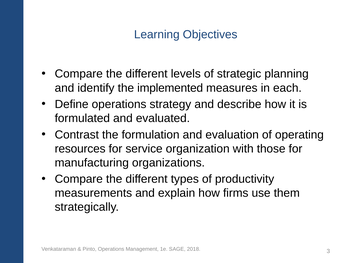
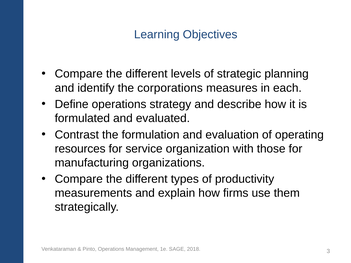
implemented: implemented -> corporations (170, 88)
